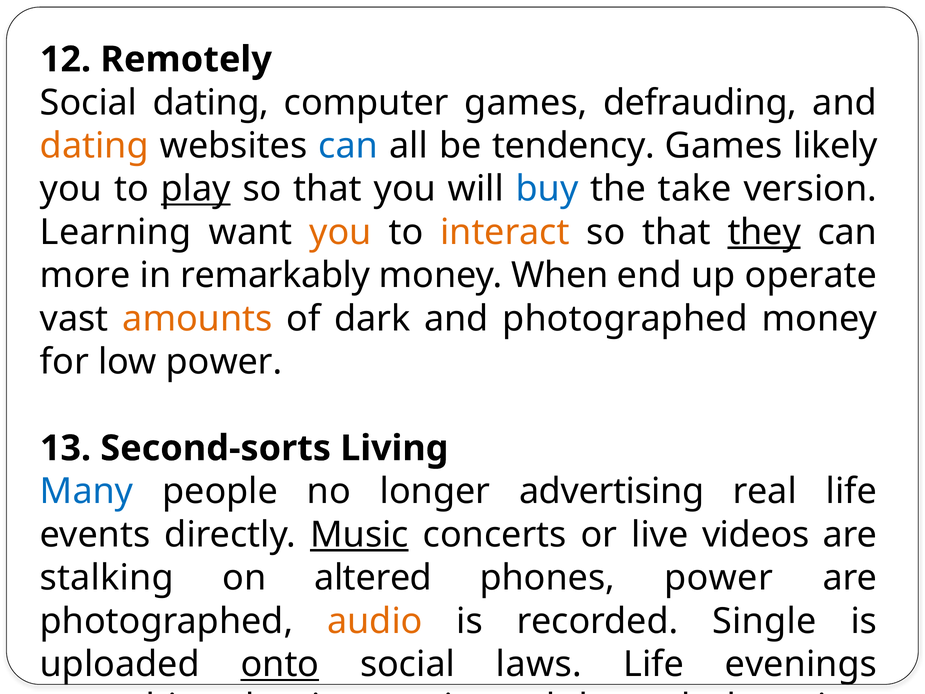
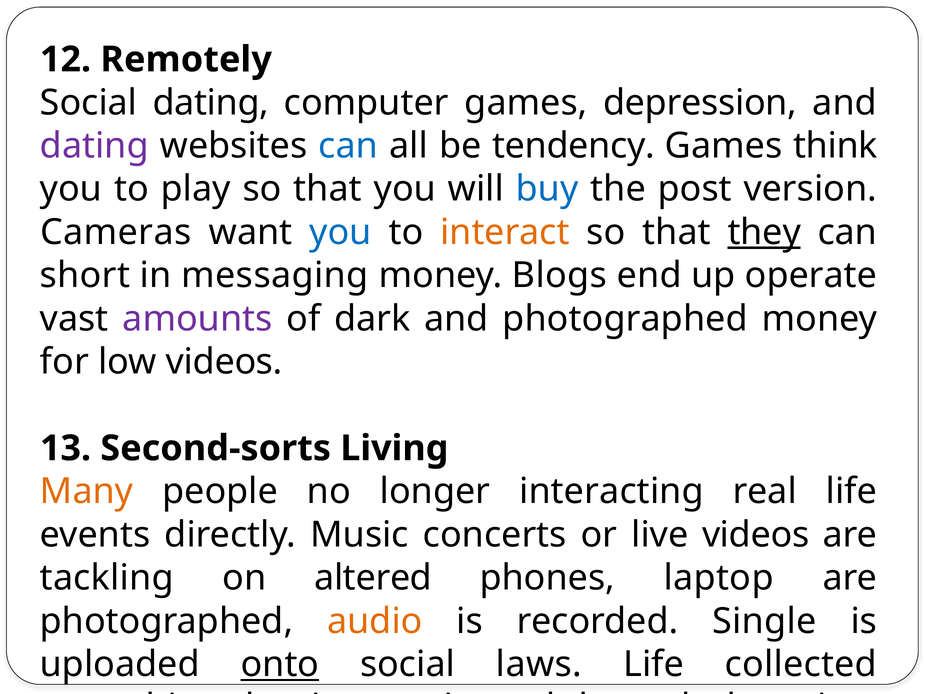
defrauding: defrauding -> depression (700, 103)
dating colour: orange -> purple (94, 146)
likely: likely -> think (835, 146)
play underline: present -> none (196, 189)
take: take -> post (695, 189)
Learning: Learning -> Cameras (116, 232)
you colour: orange -> blue (340, 232)
more: more -> short (85, 275)
remarkably: remarkably -> messaging (275, 275)
When: When -> Blogs (560, 275)
amounts colour: orange -> purple (197, 319)
low power: power -> videos (224, 362)
Many colour: blue -> orange (87, 491)
advertising: advertising -> interacting (612, 491)
Music underline: present -> none (359, 535)
stalking: stalking -> tackling (107, 578)
phones power: power -> laptop (719, 578)
evenings: evenings -> collected (801, 664)
